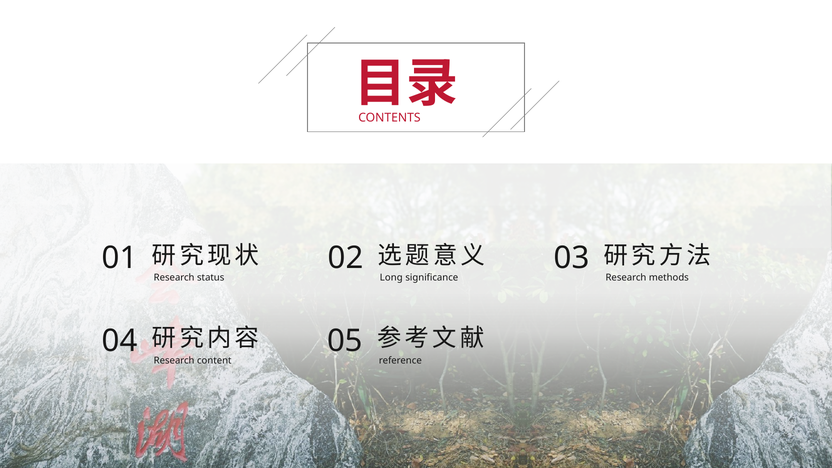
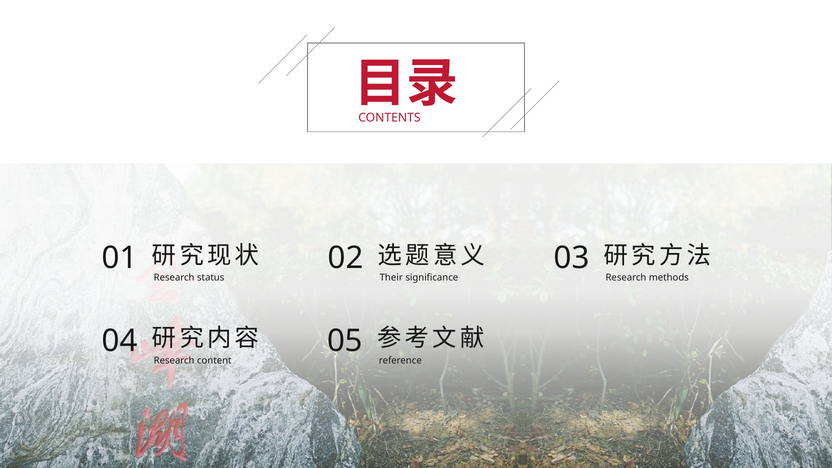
Long: Long -> Their (391, 278)
